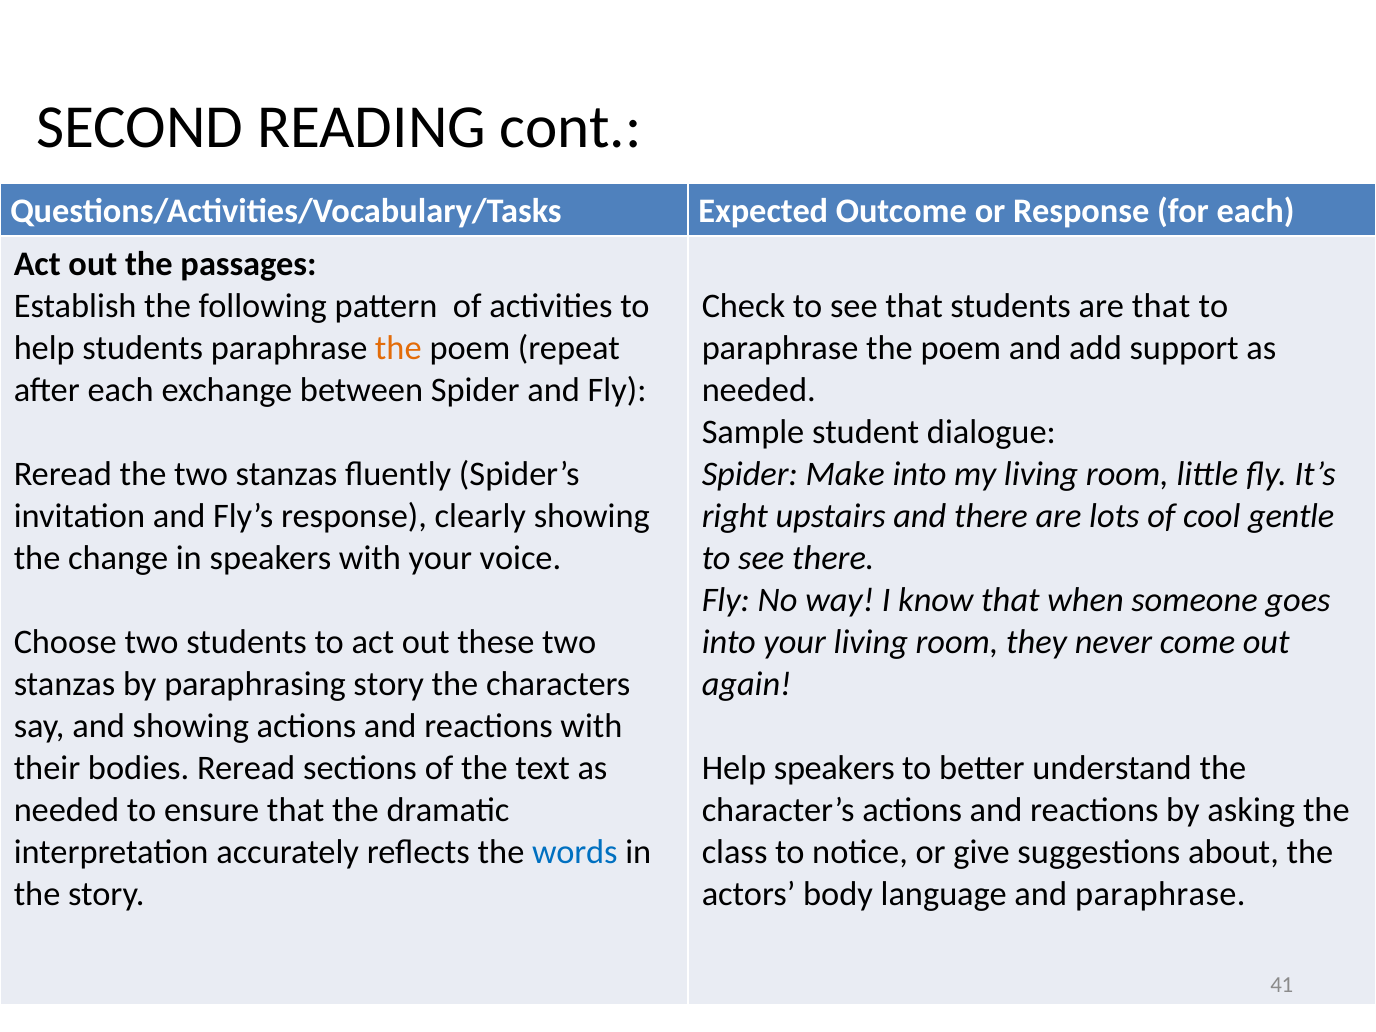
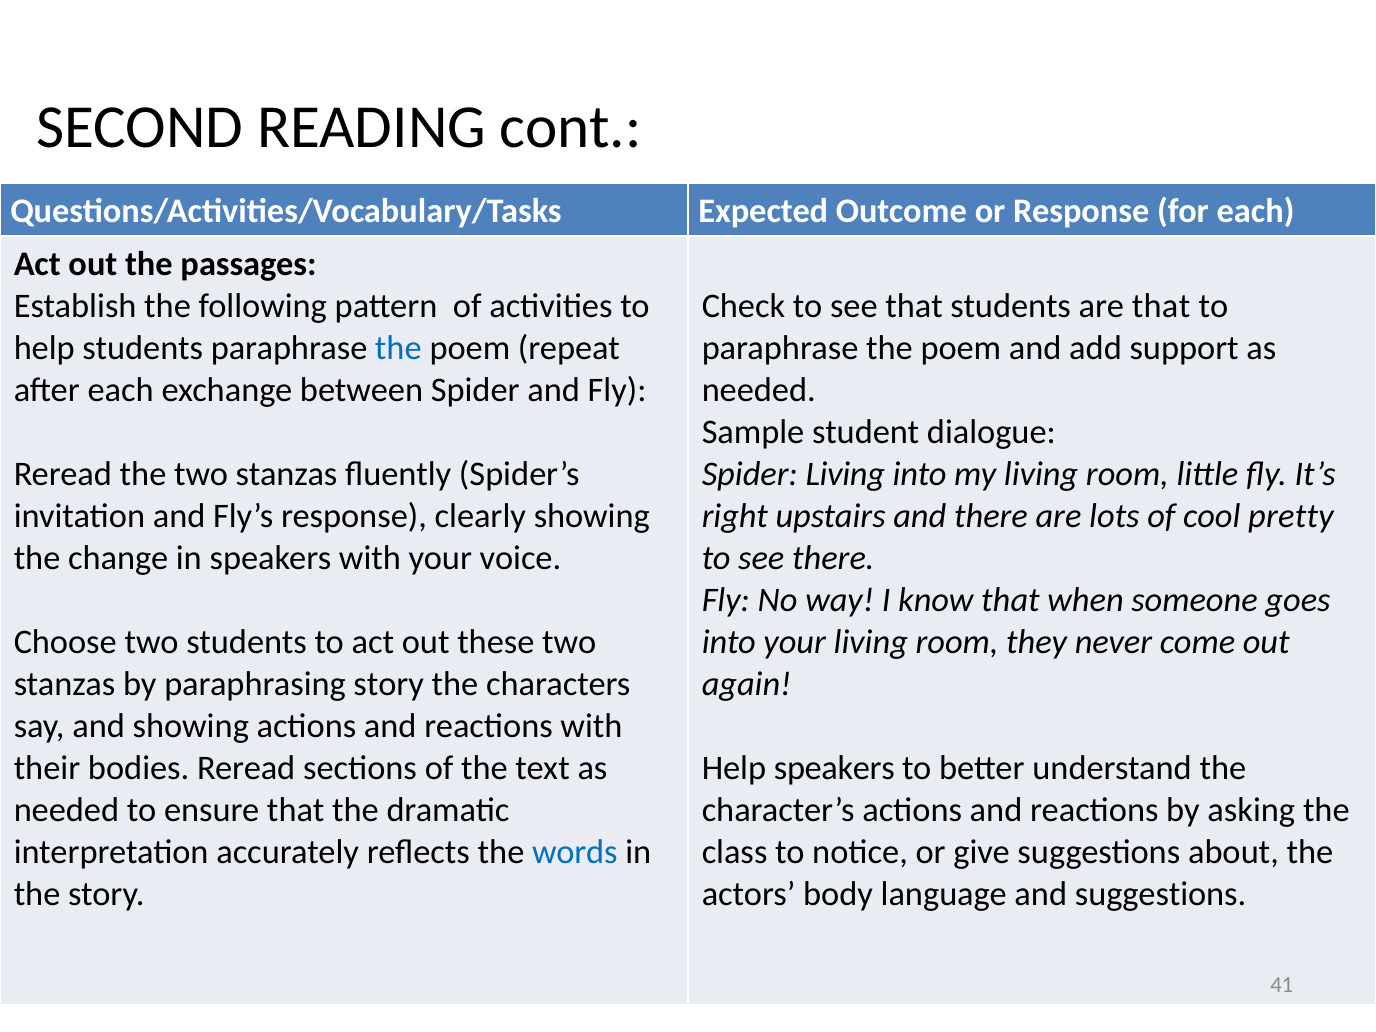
the colour: orange -> blue (398, 348)
Spider Make: Make -> Living (845, 474)
gentle: gentle -> pretty (1291, 516)
and paraphrase: paraphrase -> suggestions (1161, 894)
